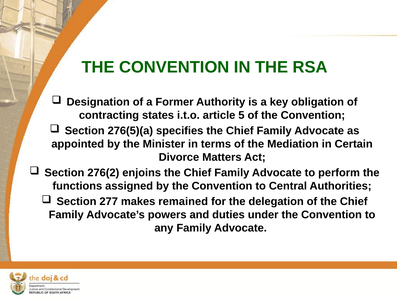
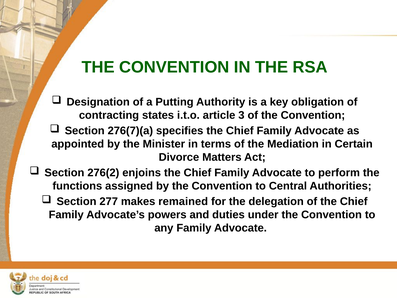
Former: Former -> Putting (174, 102)
5: 5 -> 3 (241, 115)
276(5)(a: 276(5)(a -> 276(7)(a (130, 131)
